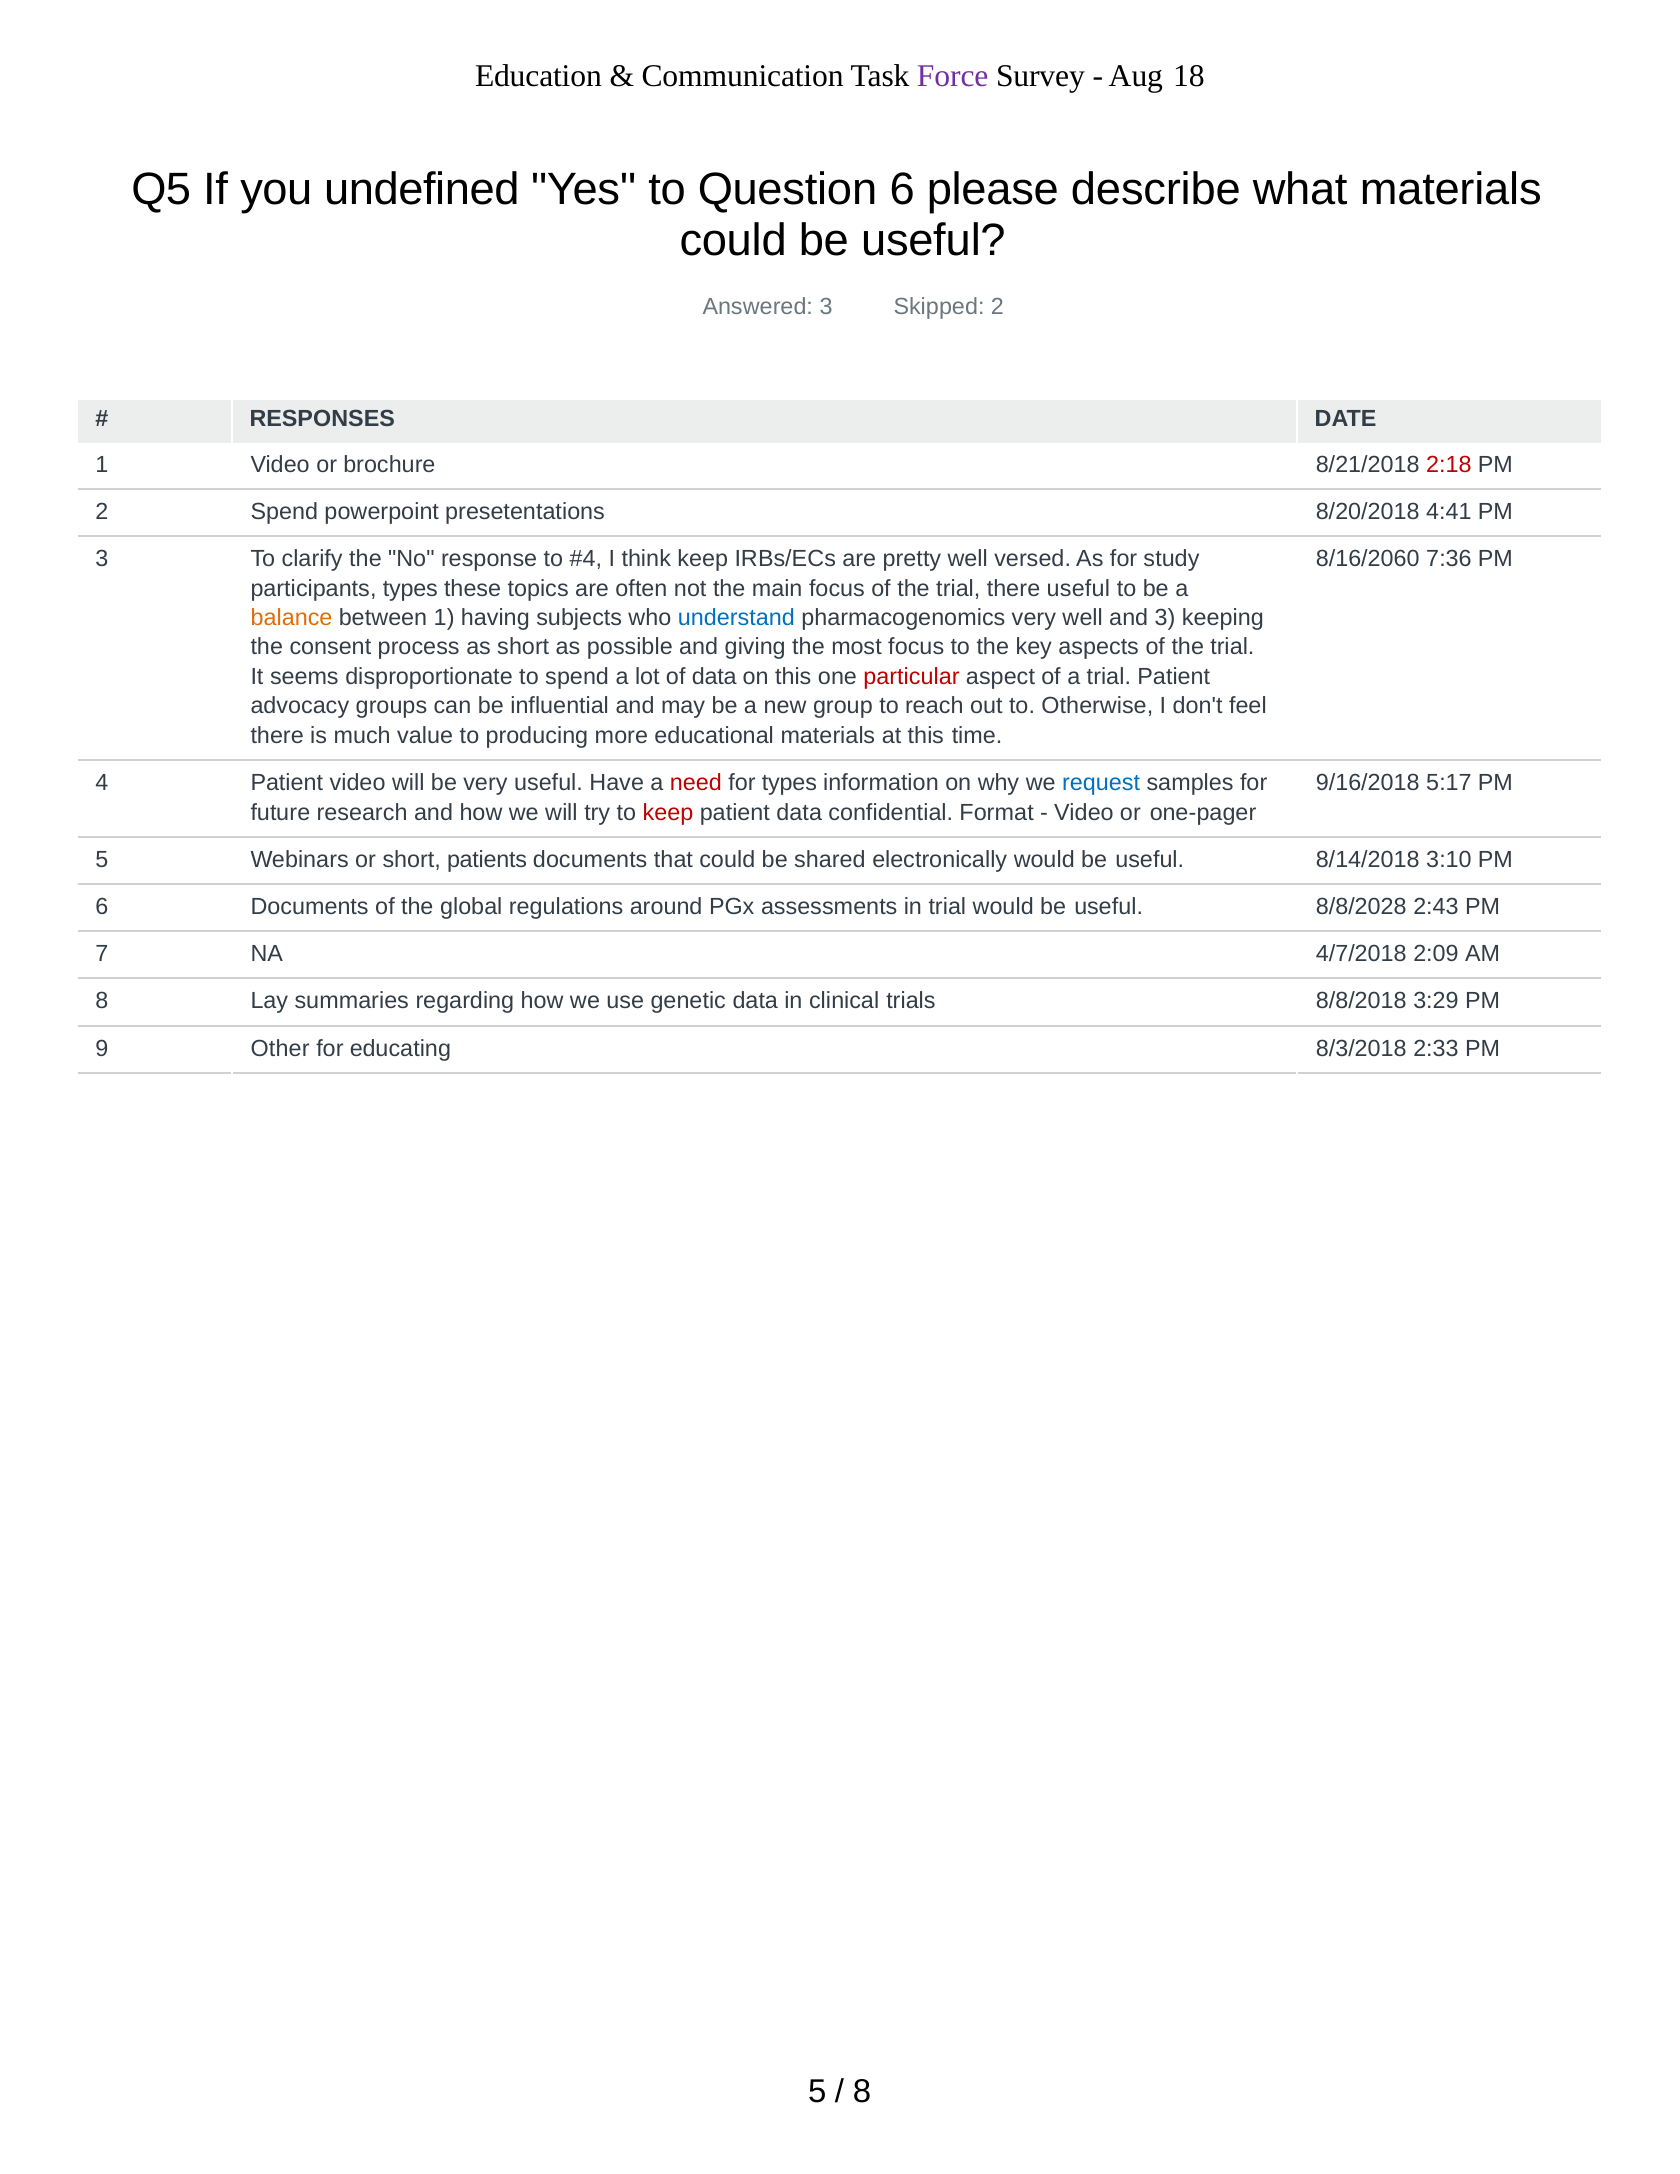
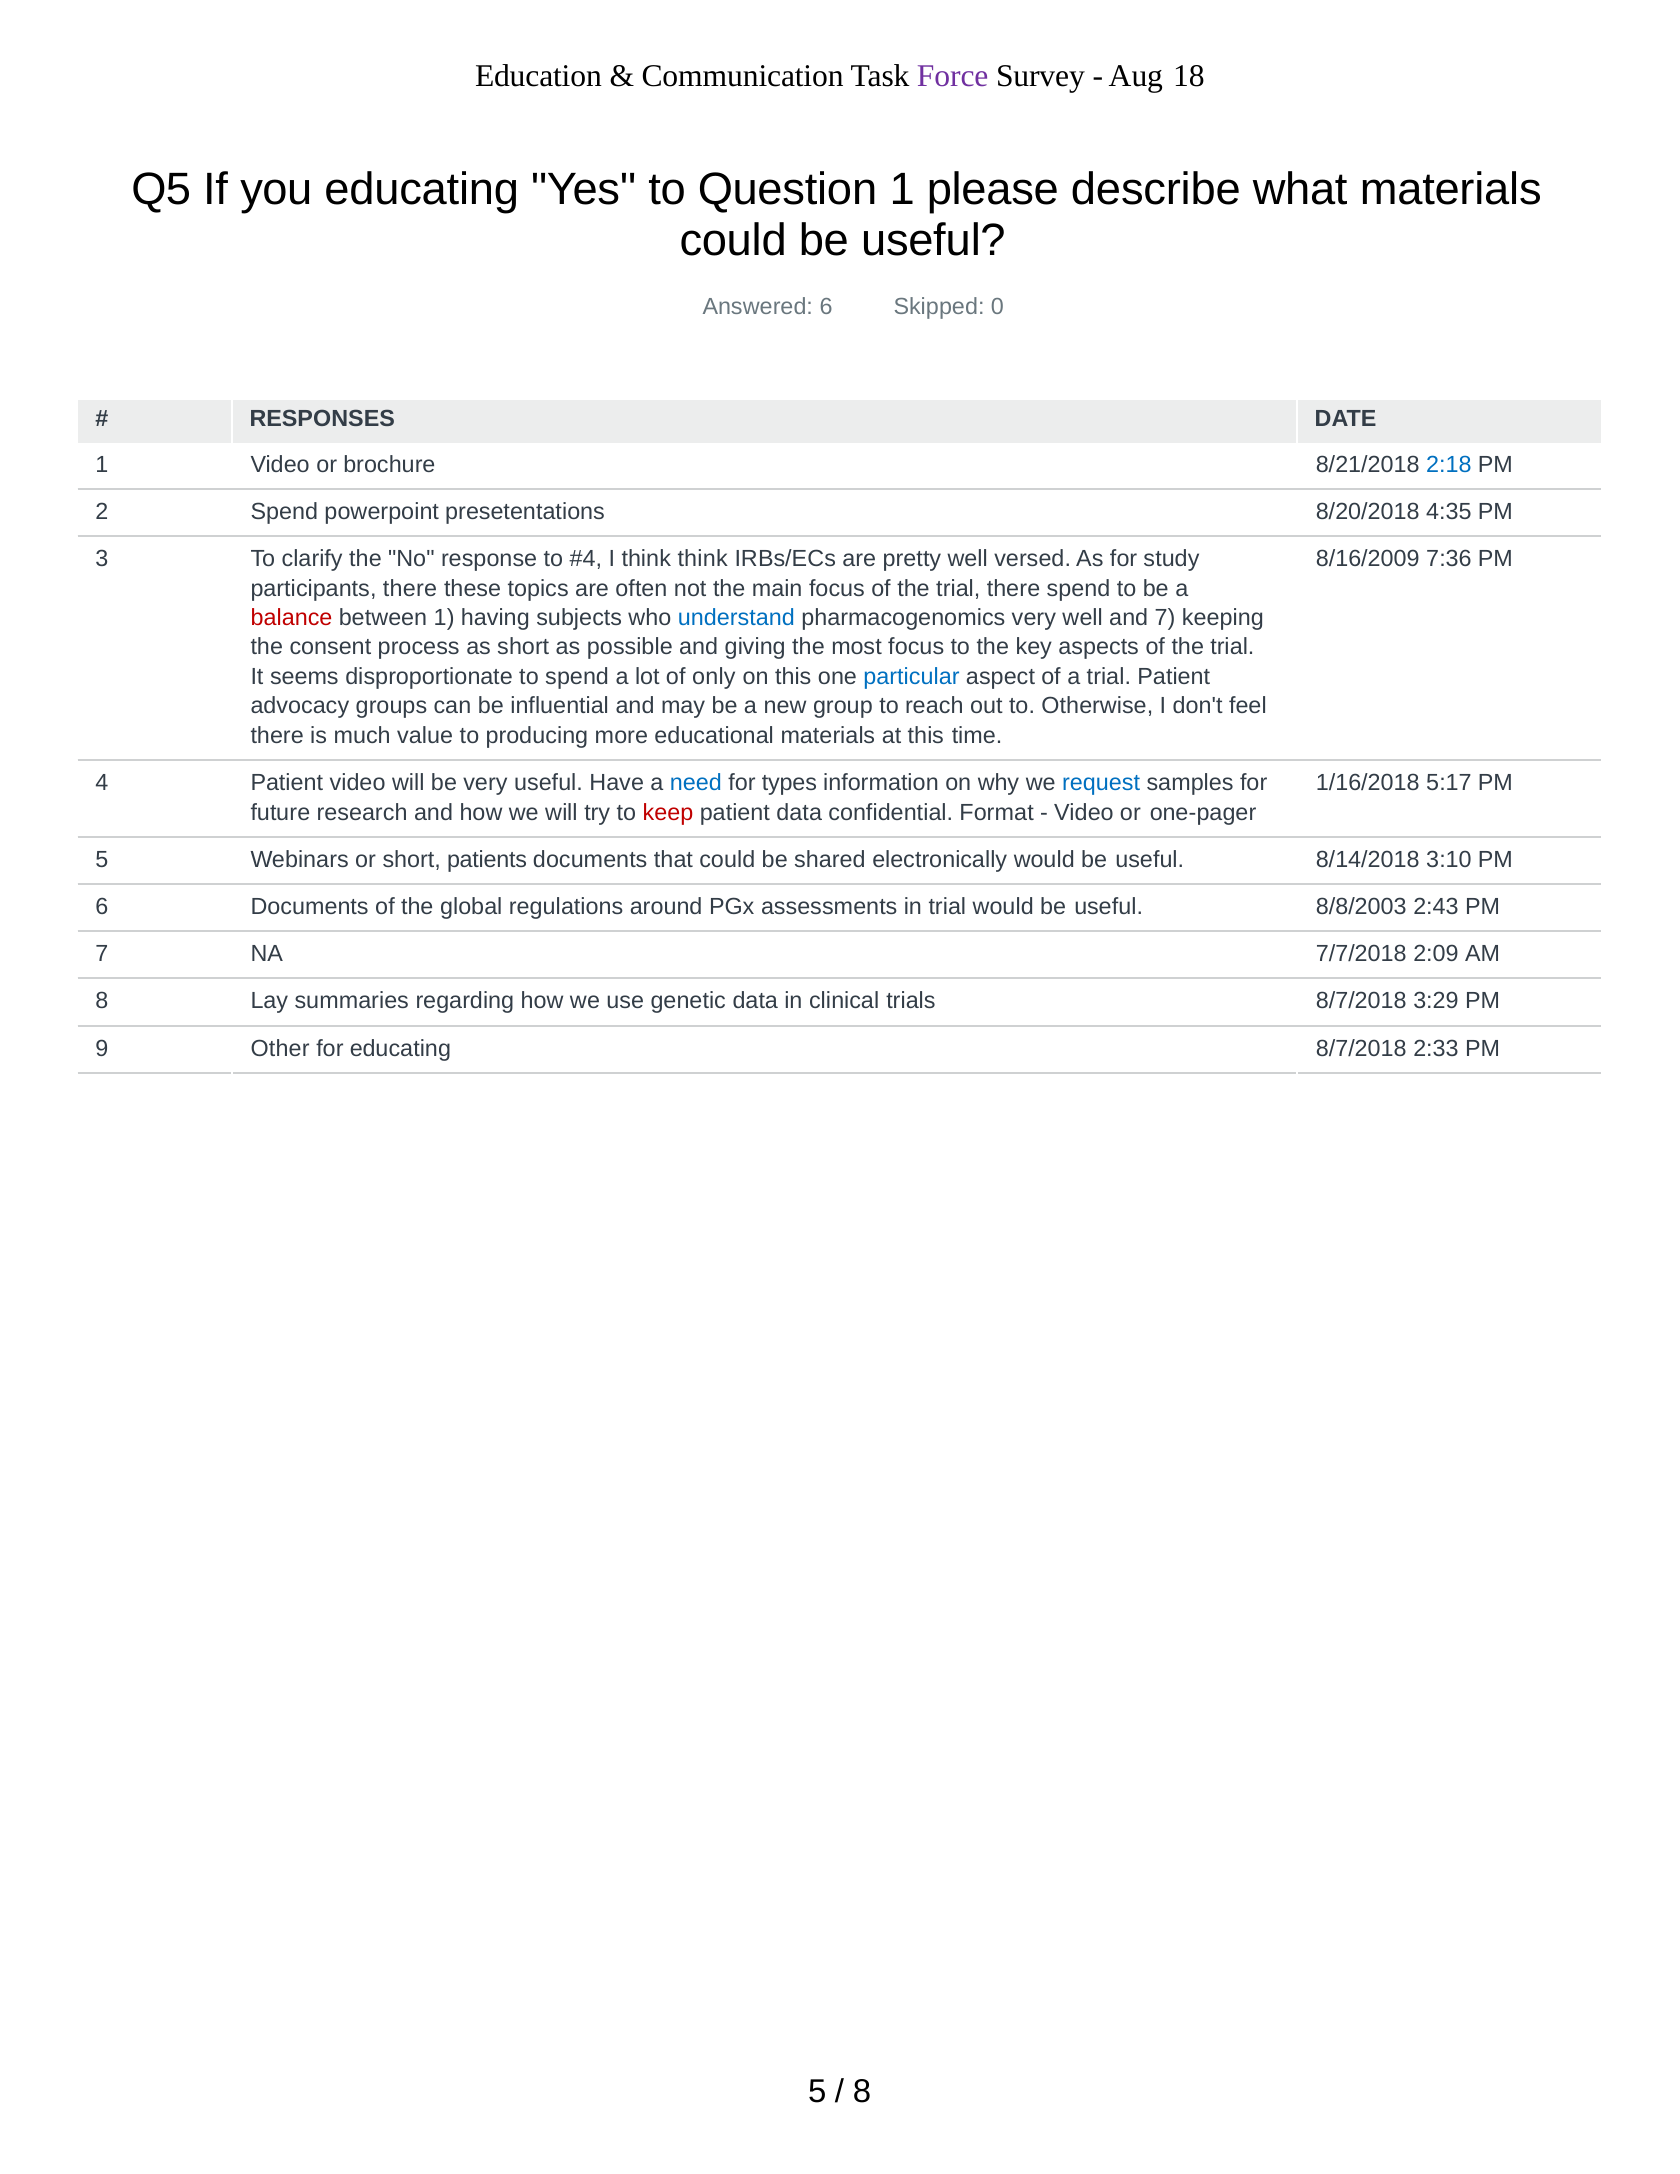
you undefined: undefined -> educating (422, 189)
Question 6: 6 -> 1 (902, 189)
Answered 3: 3 -> 6 (826, 307)
Skipped 2: 2 -> 0 (997, 307)
2:18 colour: red -> blue (1449, 465)
4:41: 4:41 -> 4:35 (1449, 512)
think keep: keep -> think (703, 559)
8/16/2060: 8/16/2060 -> 8/16/2009 (1368, 559)
participants types: types -> there (410, 588)
there useful: useful -> spend (1078, 588)
balance colour: orange -> red (292, 618)
and 3: 3 -> 7 (1165, 618)
of data: data -> only (714, 677)
particular colour: red -> blue (911, 677)
need colour: red -> blue (696, 783)
9/16/2018: 9/16/2018 -> 1/16/2018 (1368, 783)
8/8/2028: 8/8/2028 -> 8/8/2003 (1361, 907)
4/7/2018: 4/7/2018 -> 7/7/2018 (1361, 954)
trials 8/8/2018: 8/8/2018 -> 8/7/2018 (1361, 1001)
educating 8/3/2018: 8/3/2018 -> 8/7/2018 (1361, 1048)
